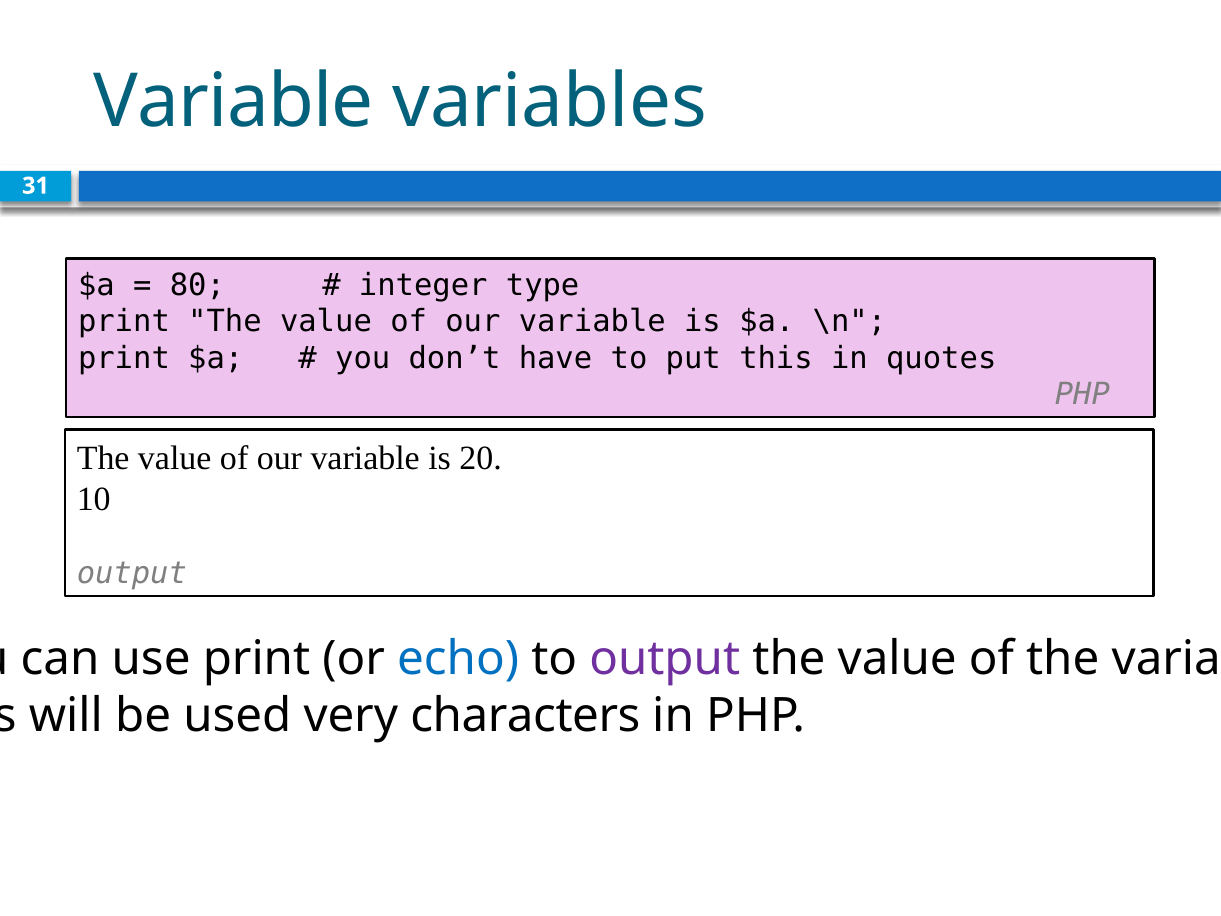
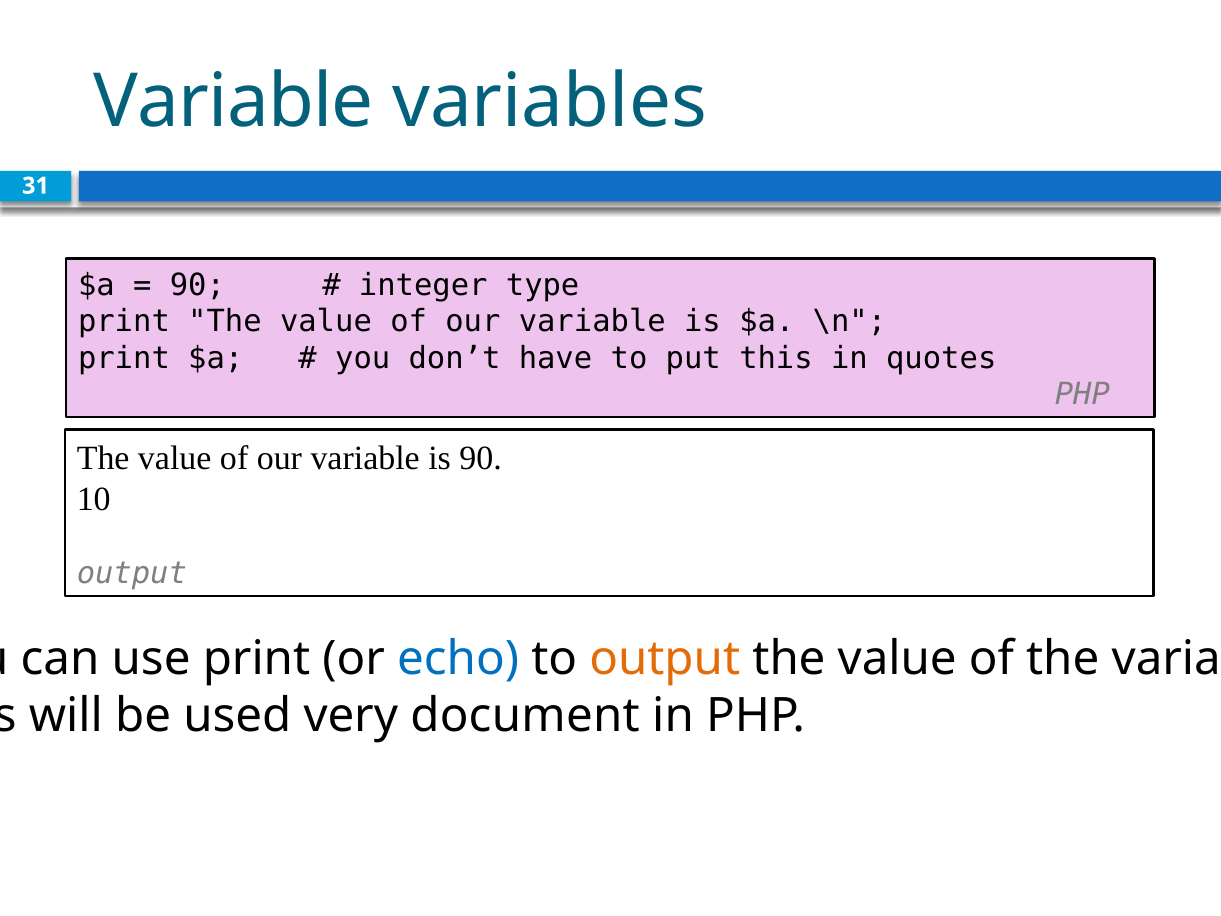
80: 80 -> 90 (197, 285)
is 20: 20 -> 90 (481, 458)
output colour: purple -> orange (665, 658)
characters: characters -> document (525, 715)
